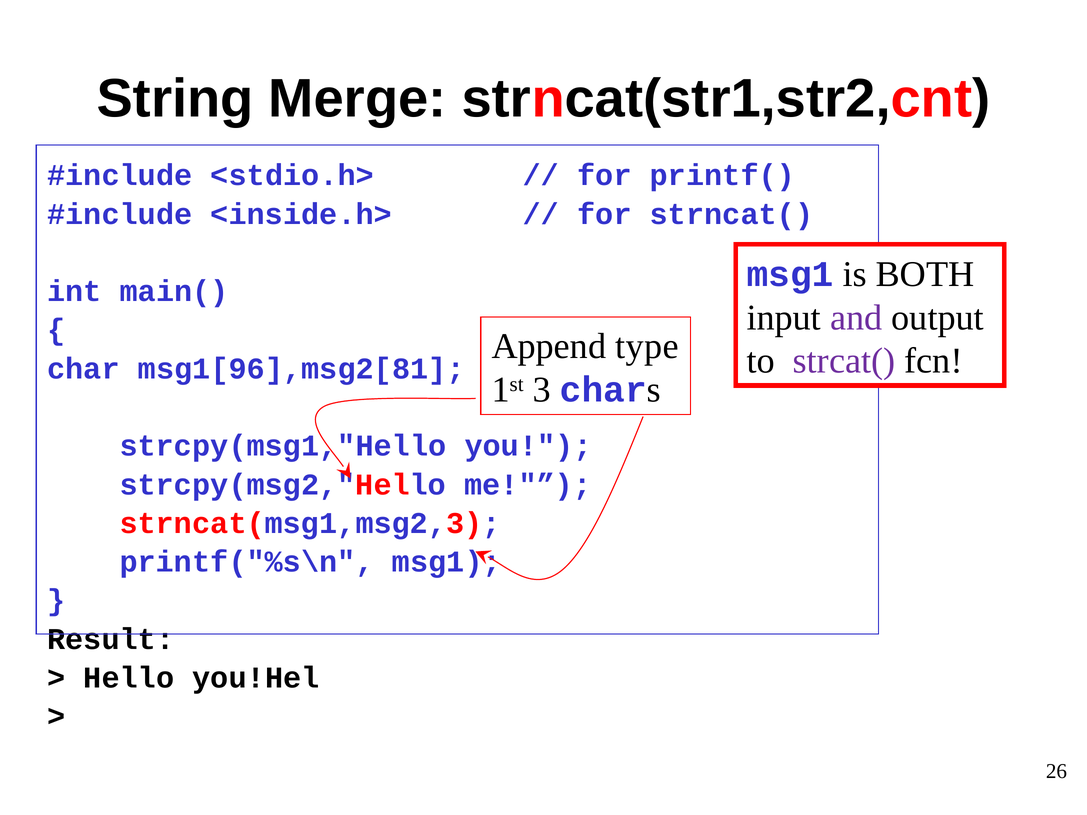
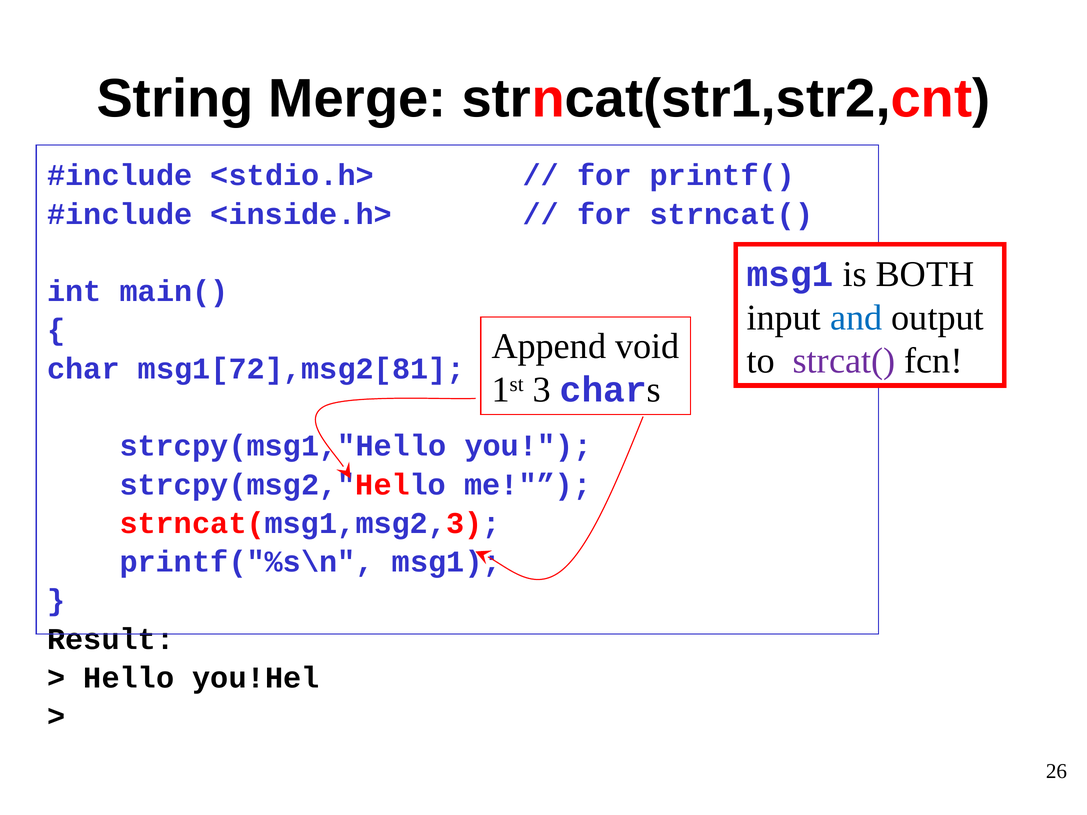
and colour: purple -> blue (856, 318)
type: type -> void (647, 347)
msg1[96],msg2[81: msg1[96],msg2[81 -> msg1[72],msg2[81 (301, 369)
